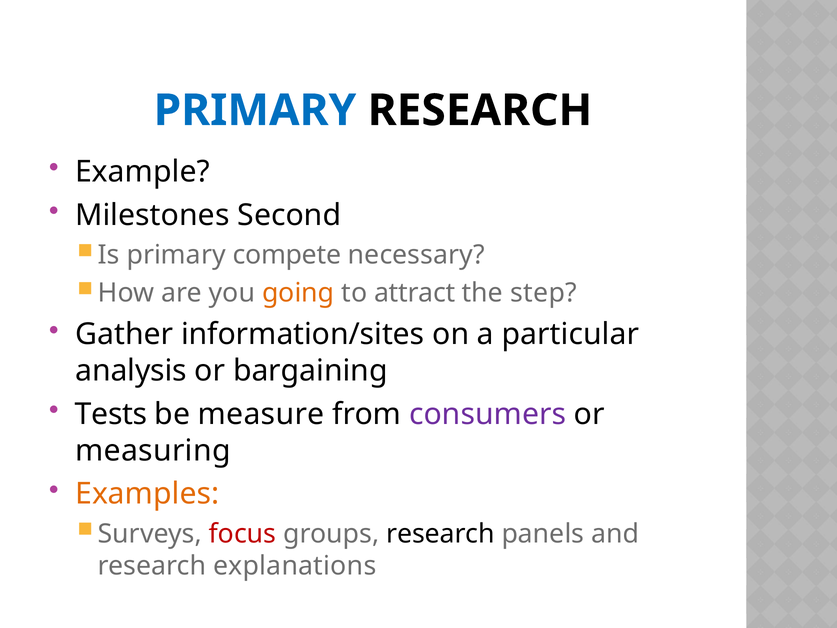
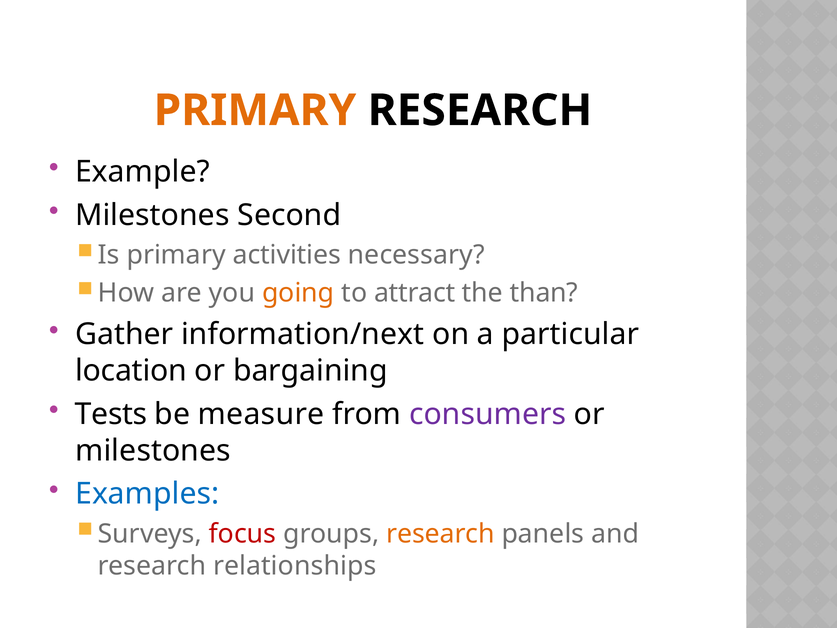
PRIMARY colour: blue -> orange (255, 110)
compete: compete -> activities (287, 255)
step: step -> than (544, 293)
information/sites: information/sites -> information/next (303, 334)
analysis: analysis -> location (131, 371)
measuring: measuring -> milestones (153, 450)
Examples colour: orange -> blue (147, 494)
research colour: black -> orange (440, 534)
explanations: explanations -> relationships (295, 566)
